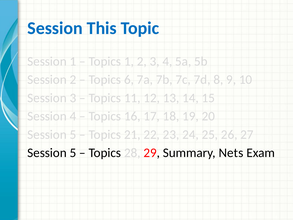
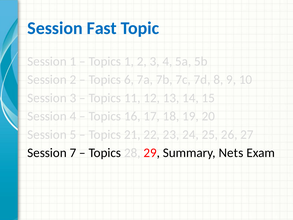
This: This -> Fast (102, 28)
5: 5 -> 7 (73, 153)
